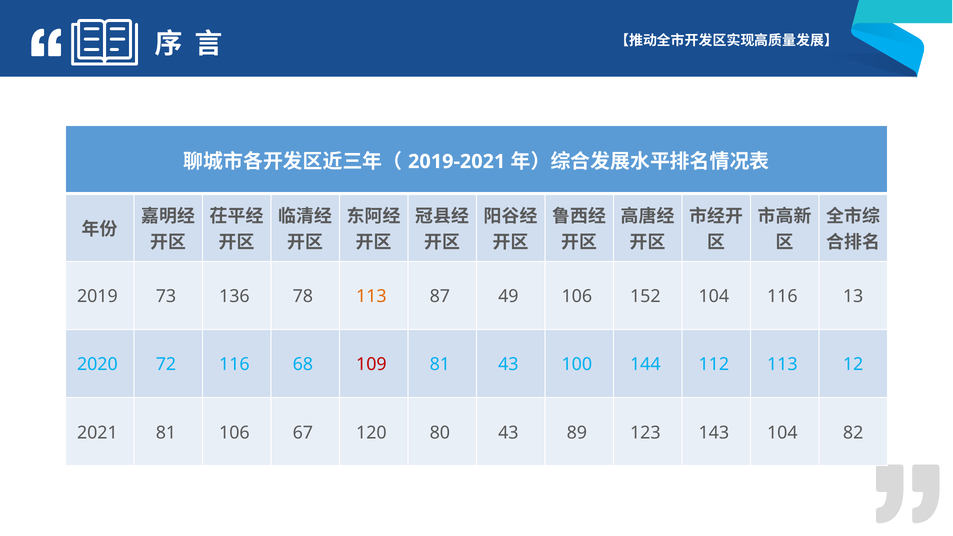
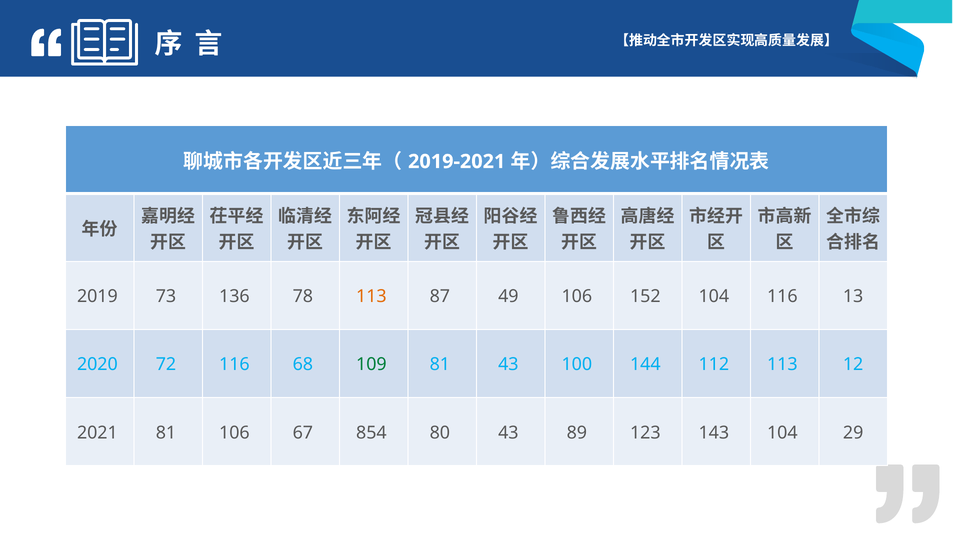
109 colour: red -> green (371, 365)
120: 120 -> 854 (371, 433)
82: 82 -> 29 (853, 433)
